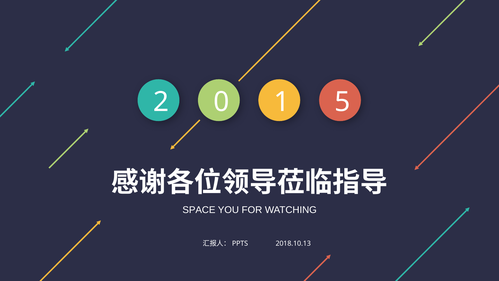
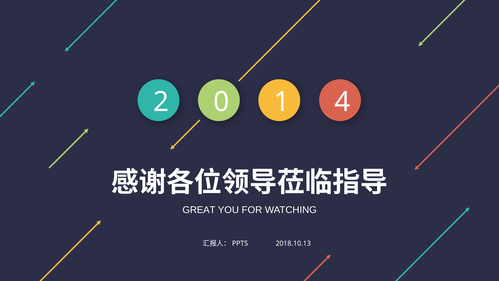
5: 5 -> 4 (343, 102)
SPACE: SPACE -> GREAT (199, 210)
